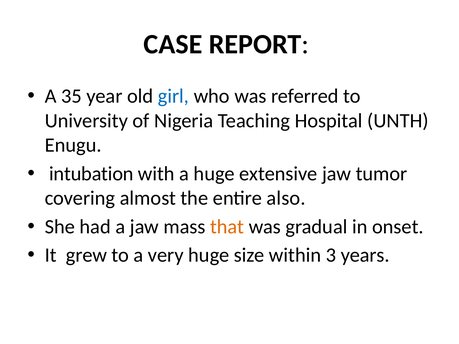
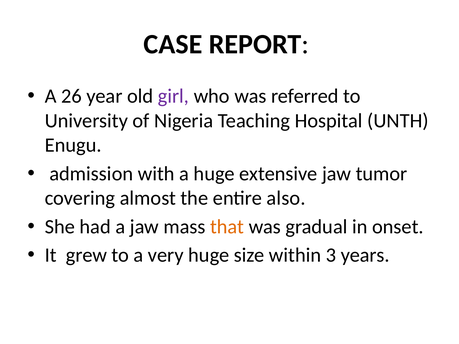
35: 35 -> 26 (71, 96)
girl colour: blue -> purple (173, 96)
intubation: intubation -> admission (91, 174)
